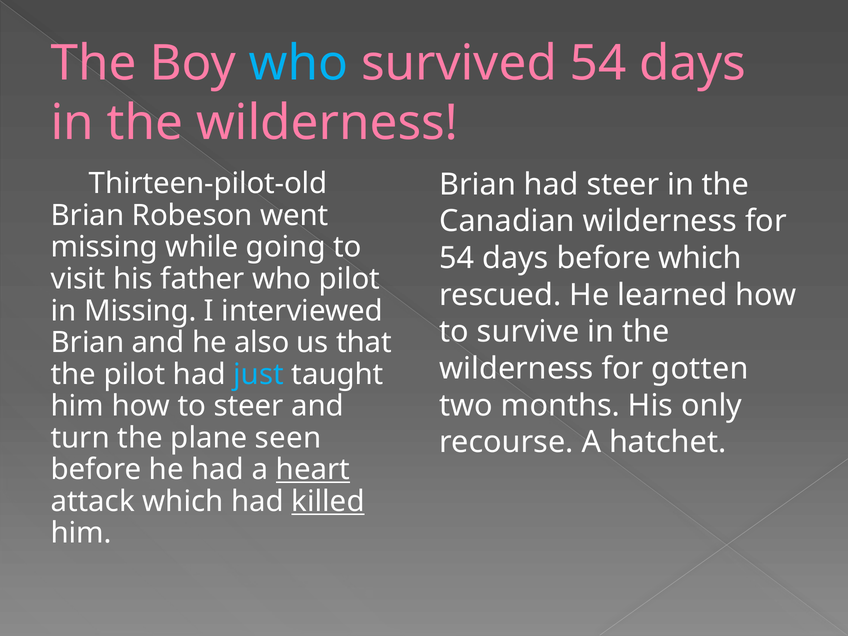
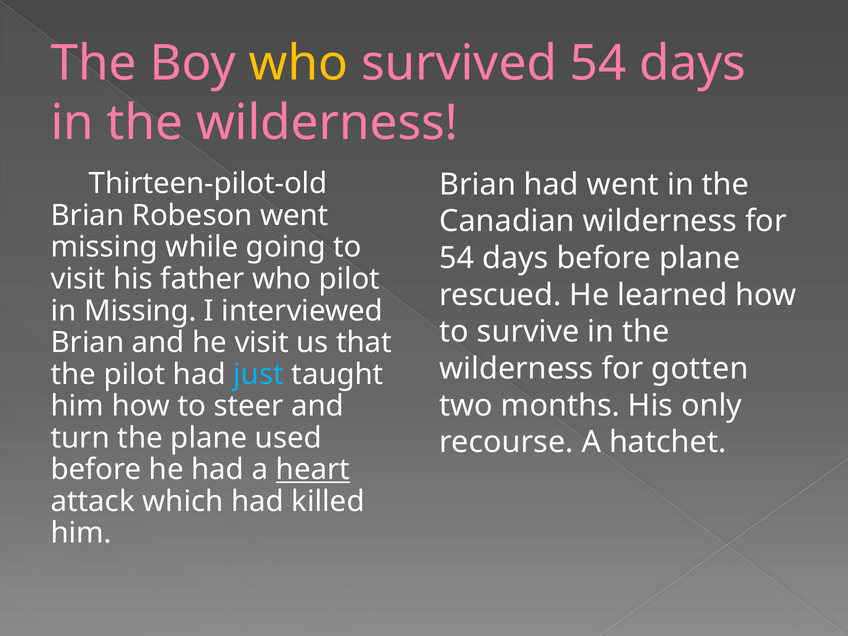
who colour: light blue -> yellow (298, 63)
had steer: steer -> went (623, 185)
before which: which -> plane (700, 258)
he also: also -> visit (262, 343)
seen: seen -> used (288, 438)
killed underline: present -> none (328, 501)
